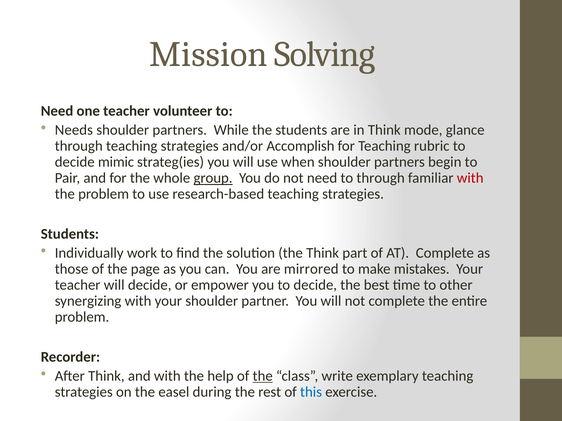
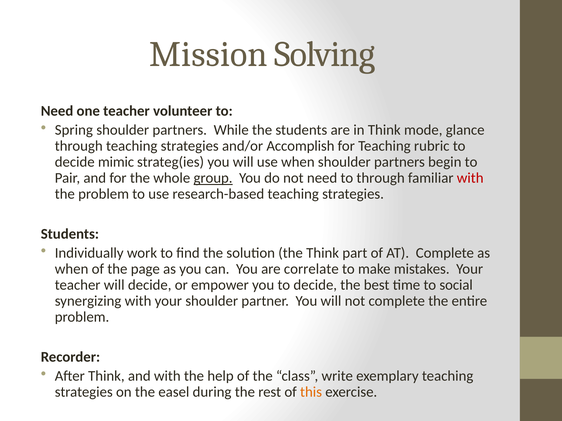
Needs: Needs -> Spring (74, 130)
those: those -> when (72, 269)
mirrored: mirrored -> correlate (311, 269)
other: other -> social (456, 285)
the underline: present -> none (263, 376)
this colour: blue -> orange (311, 392)
